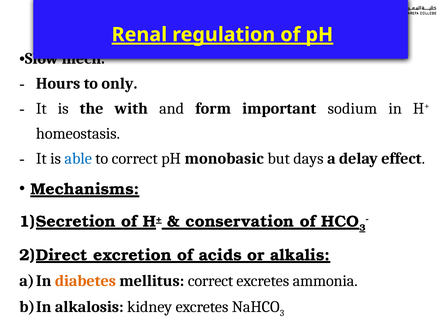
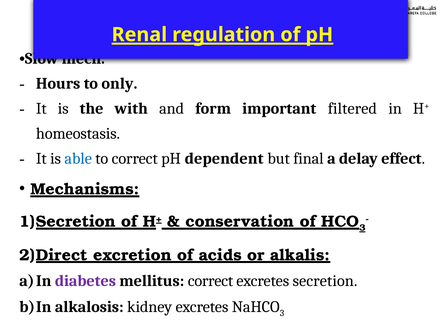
sodium: sodium -> filtered (352, 108)
monobasic: monobasic -> dependent (224, 158)
days: days -> final (308, 158)
diabetes colour: orange -> purple (85, 281)
ammonia: ammonia -> secretion (325, 281)
